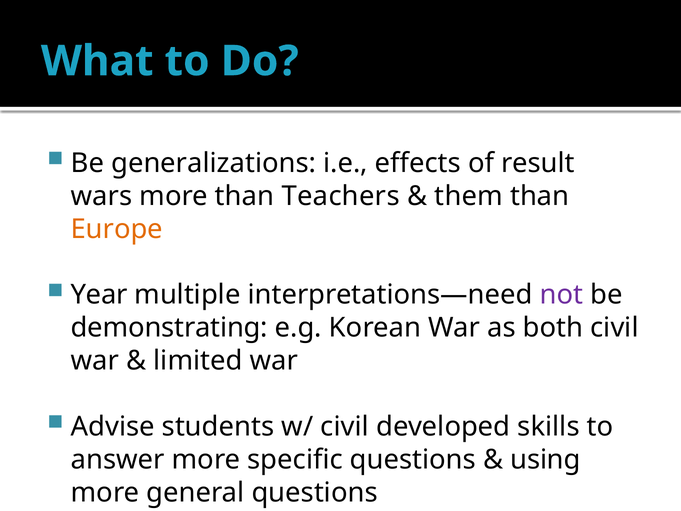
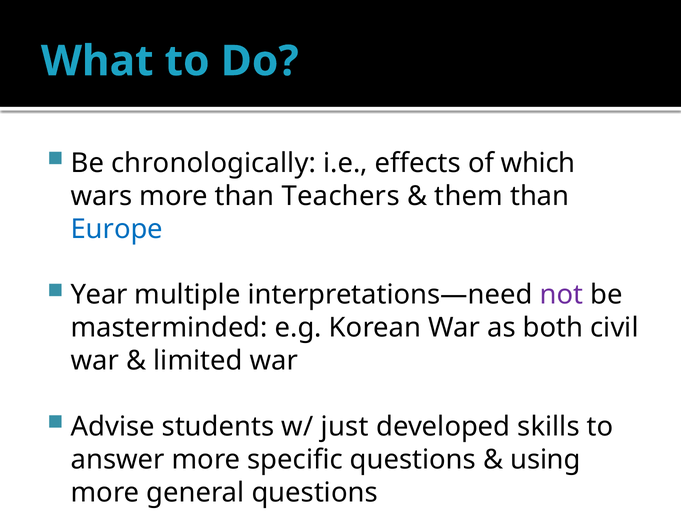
generalizations: generalizations -> chronologically (214, 163)
result: result -> which (538, 163)
Europe colour: orange -> blue (117, 229)
demonstrating: demonstrating -> masterminded (169, 328)
w/ civil: civil -> just (345, 426)
